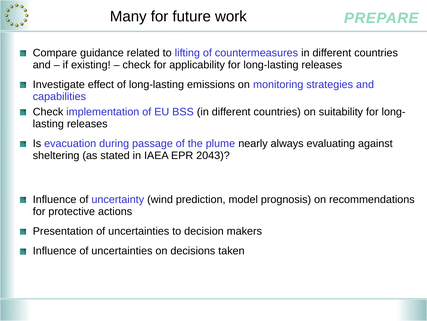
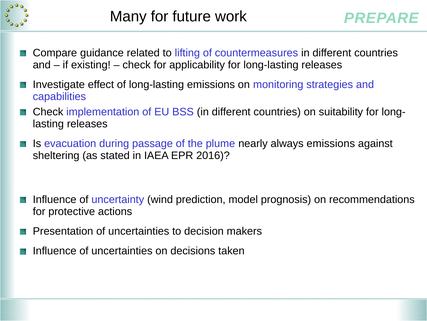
always evaluating: evaluating -> emissions (331, 143)
2043: 2043 -> 2016 (213, 155)
